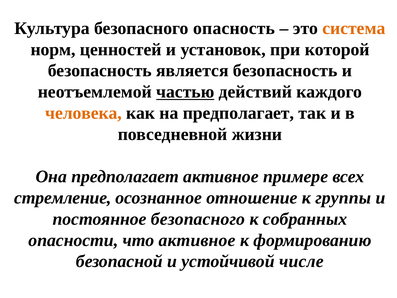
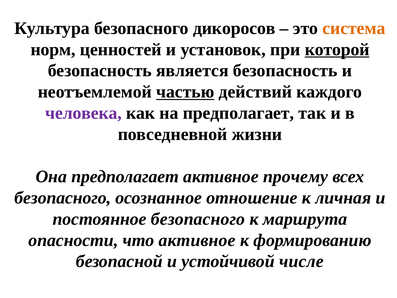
опасность: опасность -> дикоросов (234, 28)
которой underline: none -> present (337, 49)
человека colour: orange -> purple (84, 113)
примере: примере -> прочему (296, 176)
стремление: стремление -> безопасного (63, 198)
группы: группы -> личная (343, 198)
собранных: собранных -> маршрута (305, 219)
